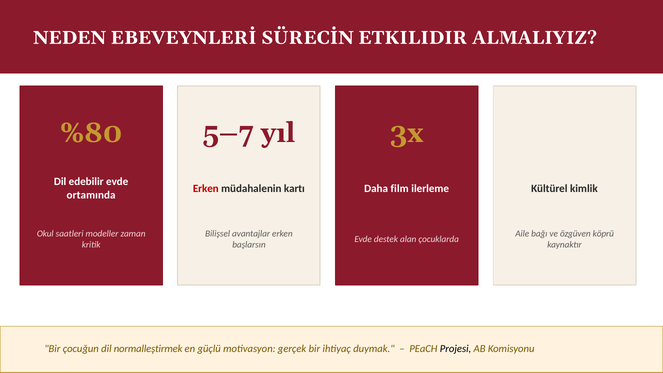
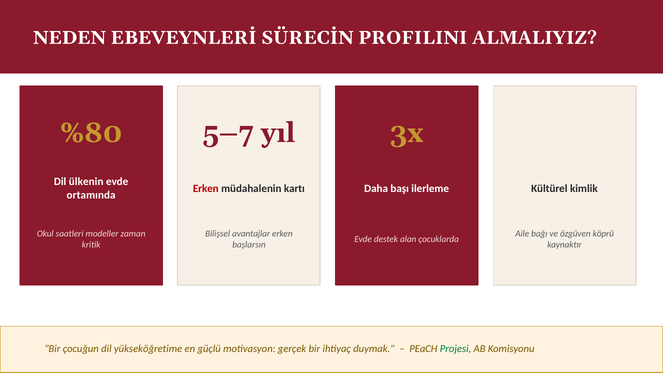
ETKILIDIR: ETKILIDIR -> PROFILINI (413, 38)
edebilir: edebilir -> ülkenin (86, 182)
film: film -> başı (400, 188)
normalleştirmek: normalleştirmek -> yükseköğretime (148, 349)
Projesi colour: black -> green (456, 349)
